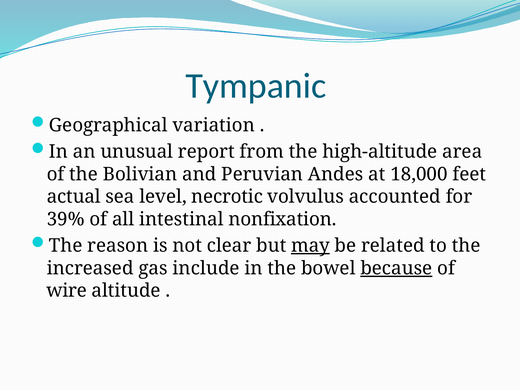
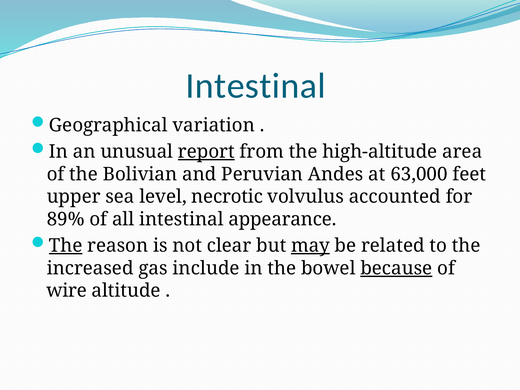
Tympanic: Tympanic -> Intestinal (256, 86)
report underline: none -> present (206, 152)
18,000: 18,000 -> 63,000 (419, 174)
actual: actual -> upper (74, 197)
39%: 39% -> 89% (66, 219)
nonfixation: nonfixation -> appearance (282, 219)
The underline: none -> present (66, 246)
